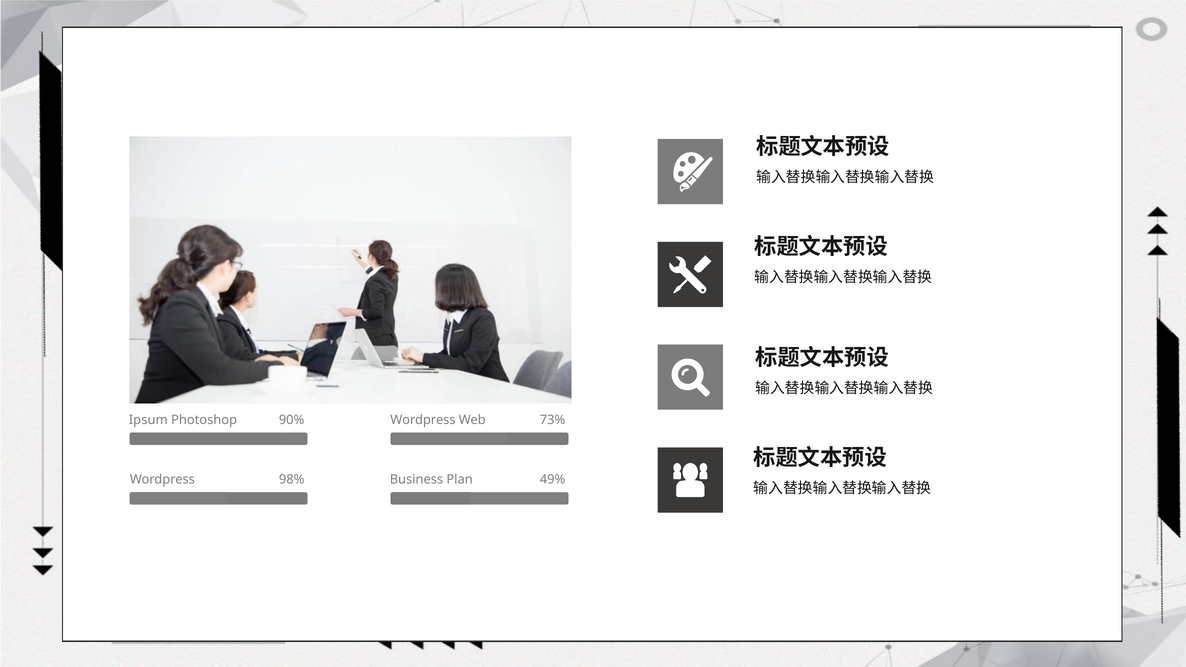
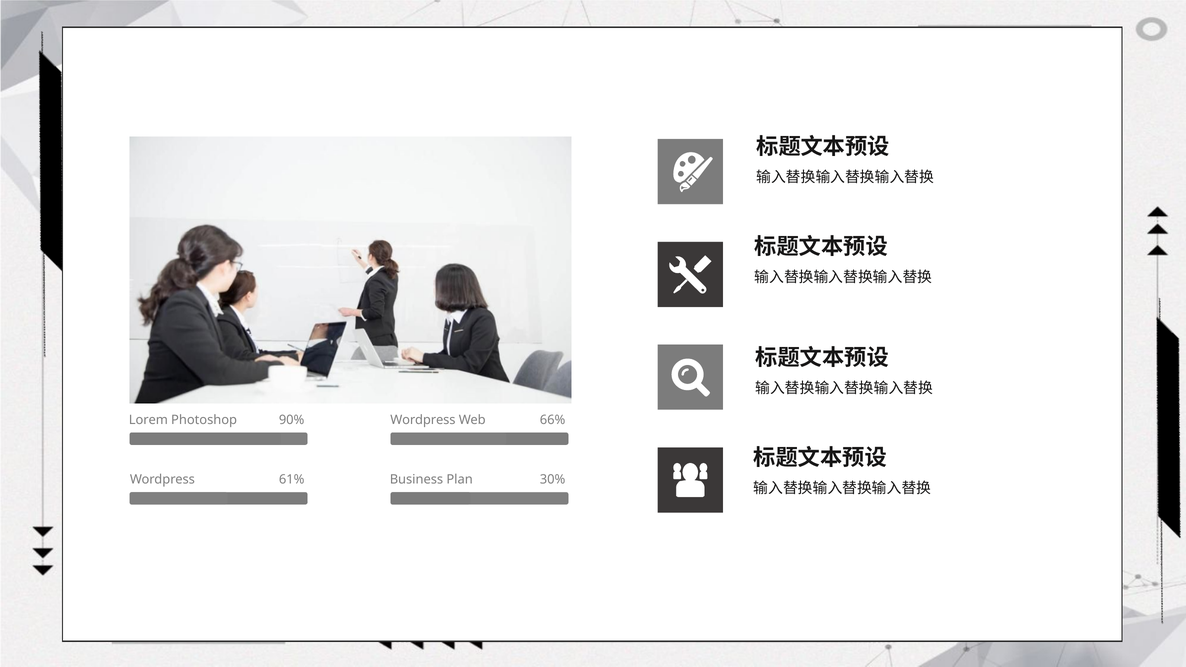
Ipsum: Ipsum -> Lorem (148, 420)
73%: 73% -> 66% (553, 420)
98%: 98% -> 61% (292, 480)
49%: 49% -> 30% (553, 480)
